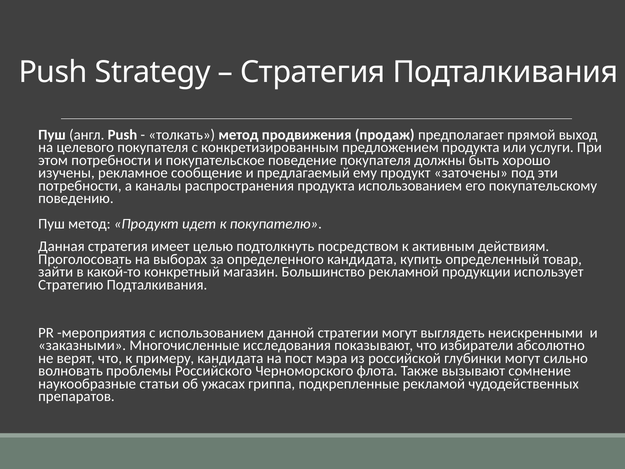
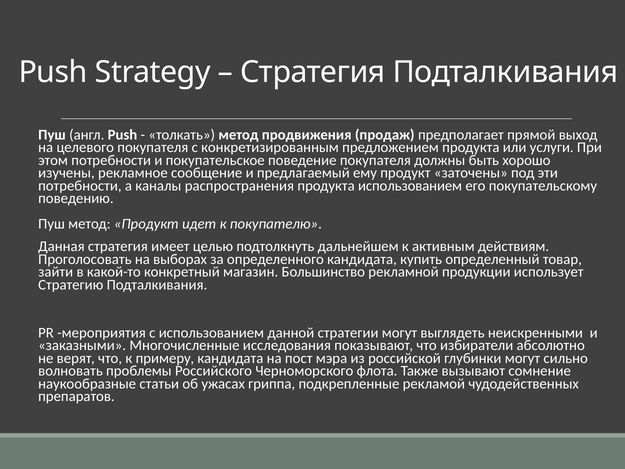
посредством: посредством -> дальнейшем (358, 246)
